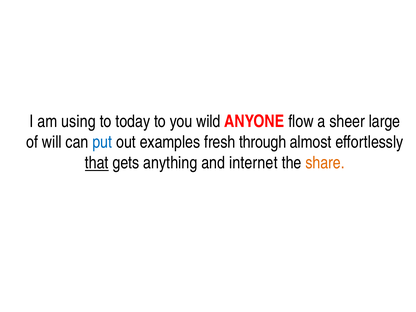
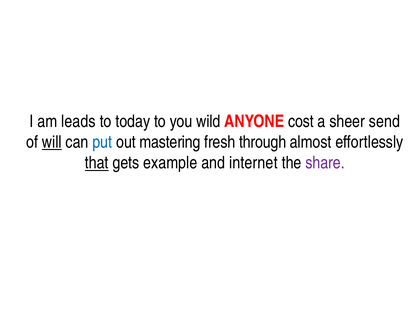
using: using -> leads (78, 121)
flow: flow -> cost (301, 121)
large: large -> send (384, 121)
will underline: none -> present (52, 142)
examples: examples -> mastering (170, 142)
anything: anything -> example (170, 163)
share colour: orange -> purple (325, 163)
